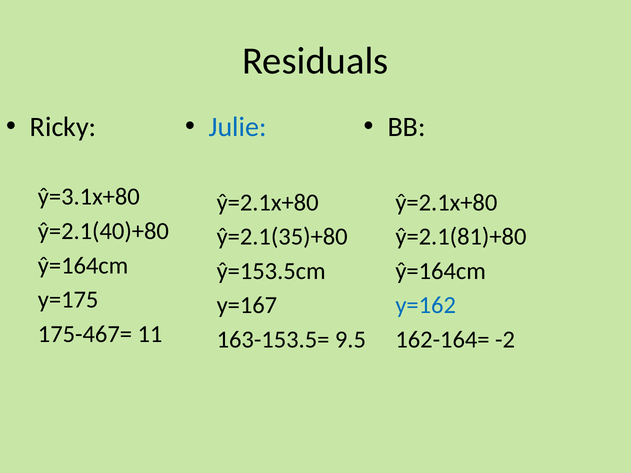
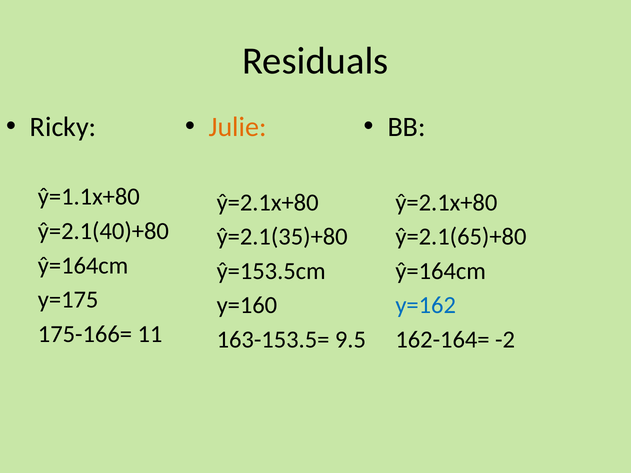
Julie colour: blue -> orange (238, 127)
ŷ=3.1x+80: ŷ=3.1x+80 -> ŷ=1.1x+80 (89, 197)
ŷ=2.1(81)+80: ŷ=2.1(81)+80 -> ŷ=2.1(65)+80 (461, 237)
y=167: y=167 -> y=160 (247, 306)
175-467=: 175-467= -> 175-166= (85, 334)
